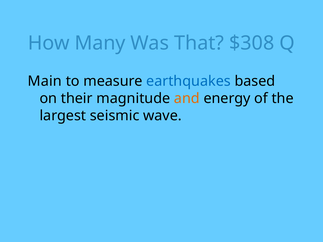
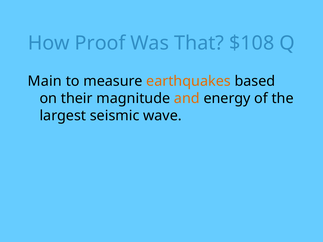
Many: Many -> Proof (100, 43)
$308: $308 -> $108 (252, 43)
earthquakes colour: blue -> orange (188, 81)
